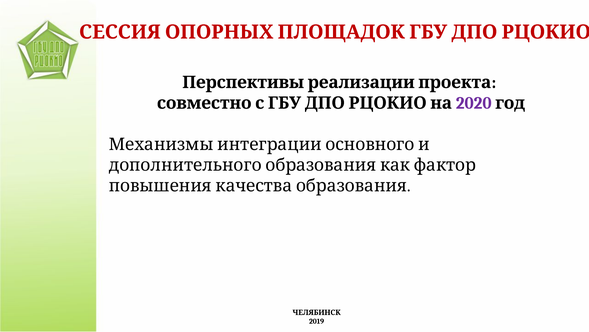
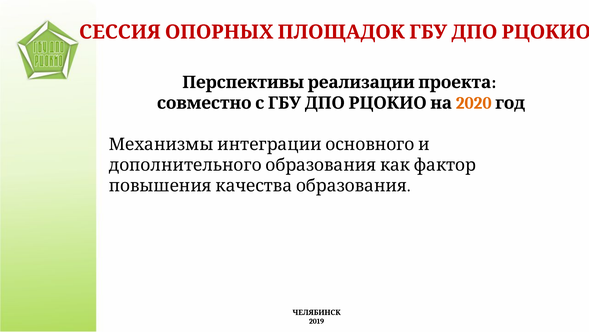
2020 colour: purple -> orange (474, 103)
